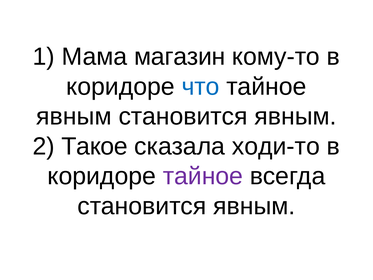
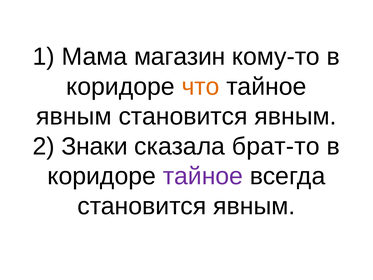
что colour: blue -> orange (201, 87)
Такое: Такое -> Знаки (95, 146)
ходи-то: ходи-то -> брат-то (276, 146)
